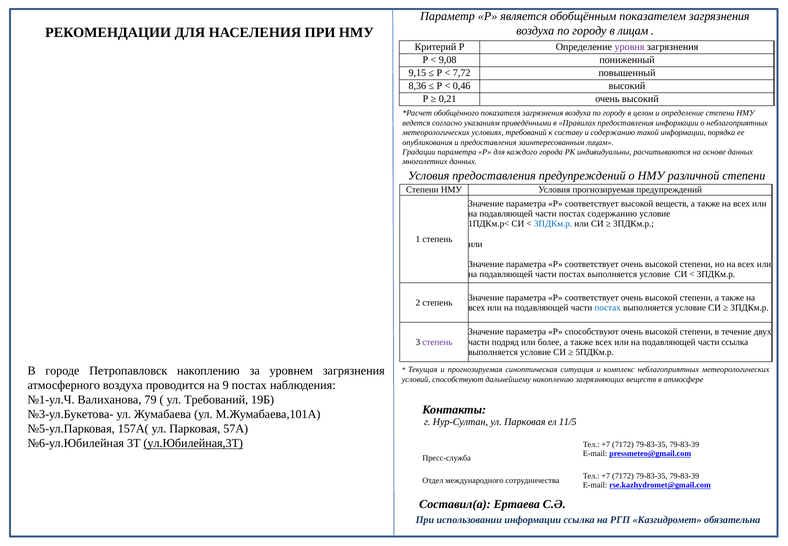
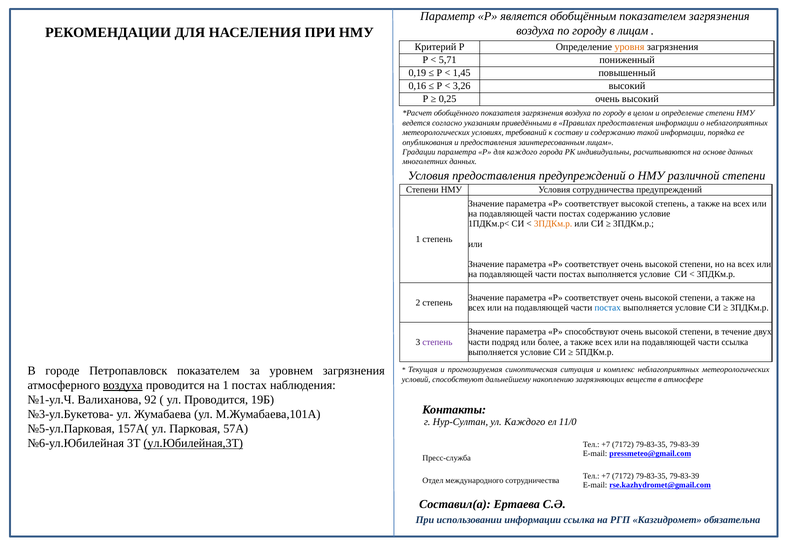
уровня colour: purple -> orange (629, 47)
9,08: 9,08 -> 5,71 (448, 60)
9,15: 9,15 -> 0,19 (417, 73)
7,72: 7,72 -> 1,45 (462, 73)
8,36: 8,36 -> 0,16 (417, 86)
0,46: 0,46 -> 3,26 (462, 86)
0,21: 0,21 -> 0,25 (448, 99)
Условия прогнозируемая: прогнозируемая -> сотрудничества (603, 190)
высокой веществ: веществ -> степень (672, 204)
3ПДКм.р colour: blue -> orange (553, 224)
Петропавловск накоплению: накоплению -> показателем (208, 370)
воздуха underline: none -> present (123, 385)
на 9: 9 -> 1 (226, 385)
79: 79 -> 92 (151, 399)
ул Требований: Требований -> Проводится (216, 399)
Нур-Султан ул Парковая: Парковая -> Каждого (525, 422)
11/5: 11/5 -> 11/0 (568, 422)
